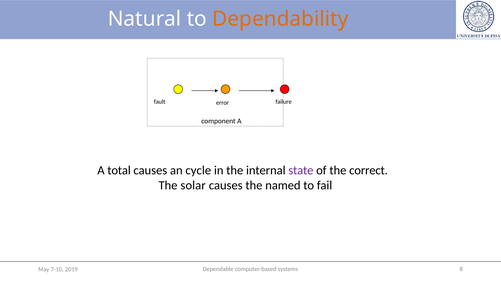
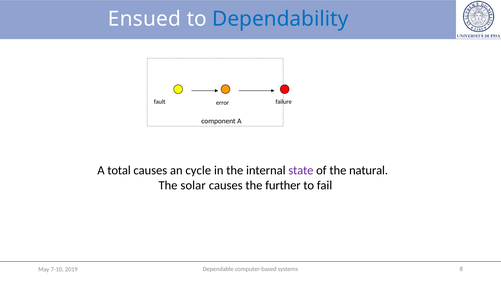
Natural: Natural -> Ensued (144, 19)
Dependability colour: orange -> blue (280, 19)
correct: correct -> natural (369, 170)
named: named -> further (283, 185)
